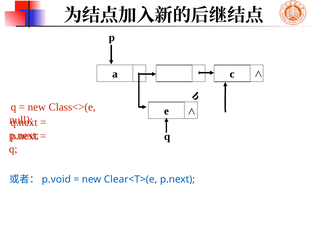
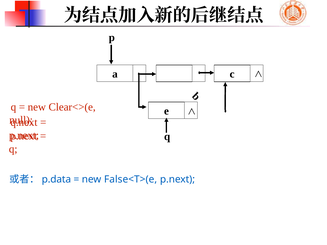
Class<>(e: Class<>(e -> Clear<>(e (72, 107)
p.void: p.void -> p.data (56, 180)
Clear<T>(e: Clear<T>(e -> False<T>(e (131, 180)
